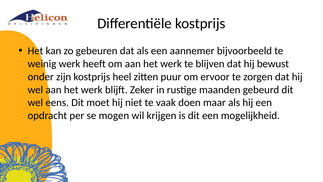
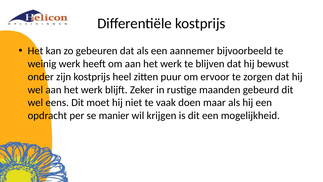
mogen: mogen -> manier (114, 115)
